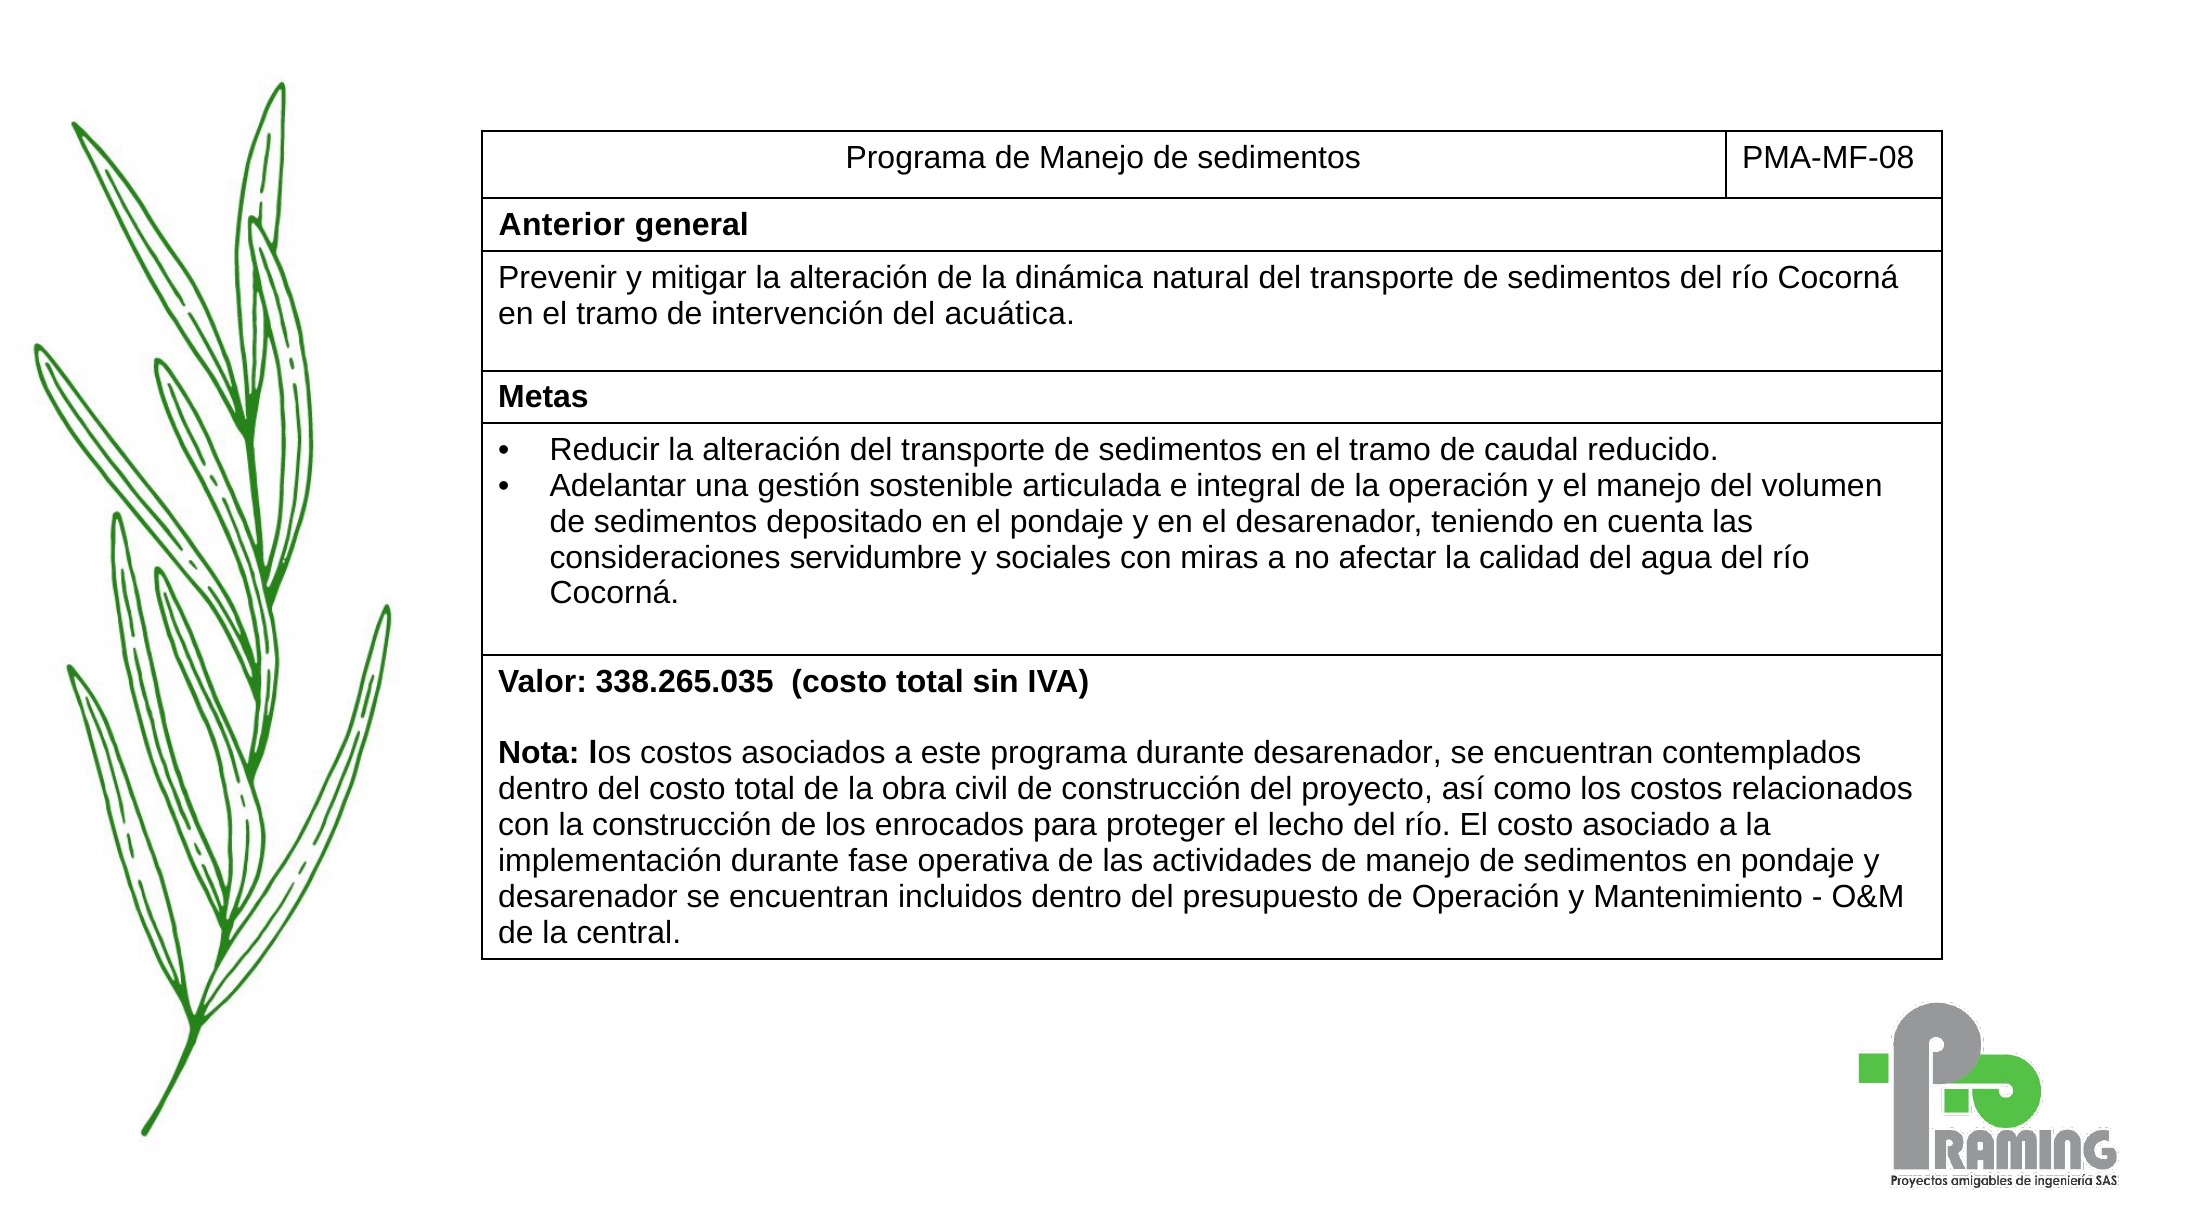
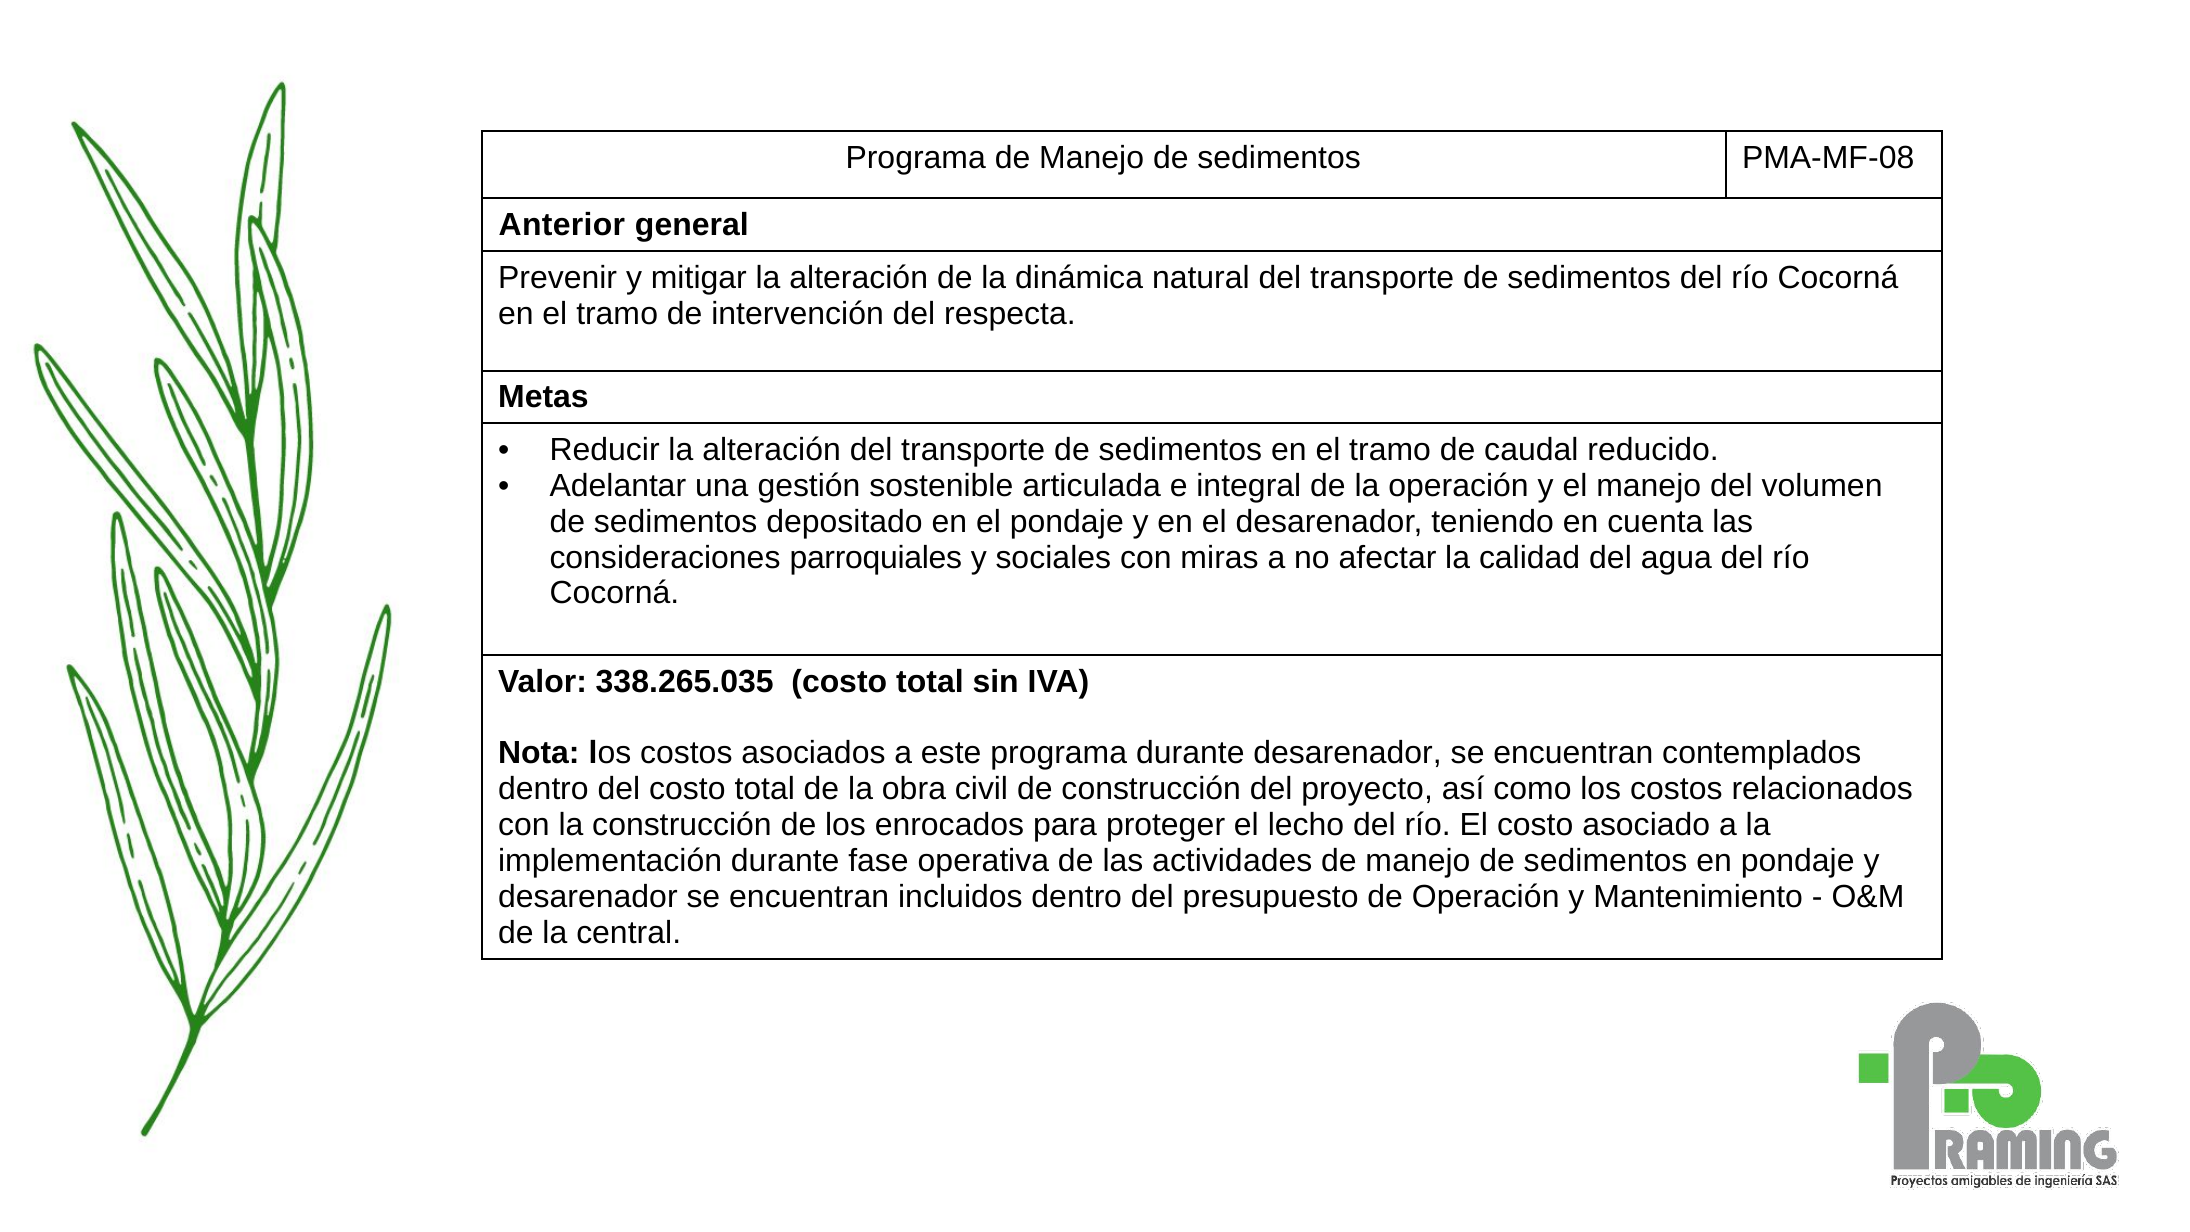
acuática: acuática -> respecta (1010, 314)
servidumbre: servidumbre -> parroquiales (876, 557)
